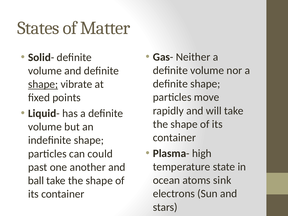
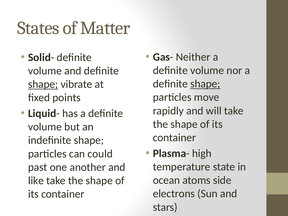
shape underline: none -> present (205, 84)
sink: sink -> side (222, 180)
ball: ball -> like (36, 181)
